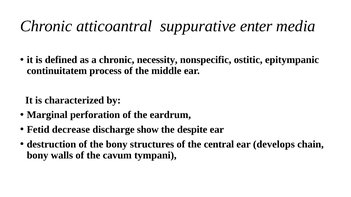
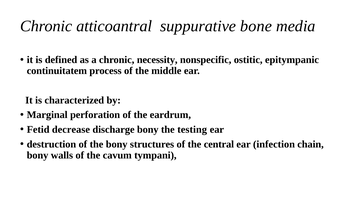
enter: enter -> bone (256, 26)
discharge show: show -> bony (148, 130)
despite: despite -> testing (192, 130)
develops: develops -> infection (274, 144)
